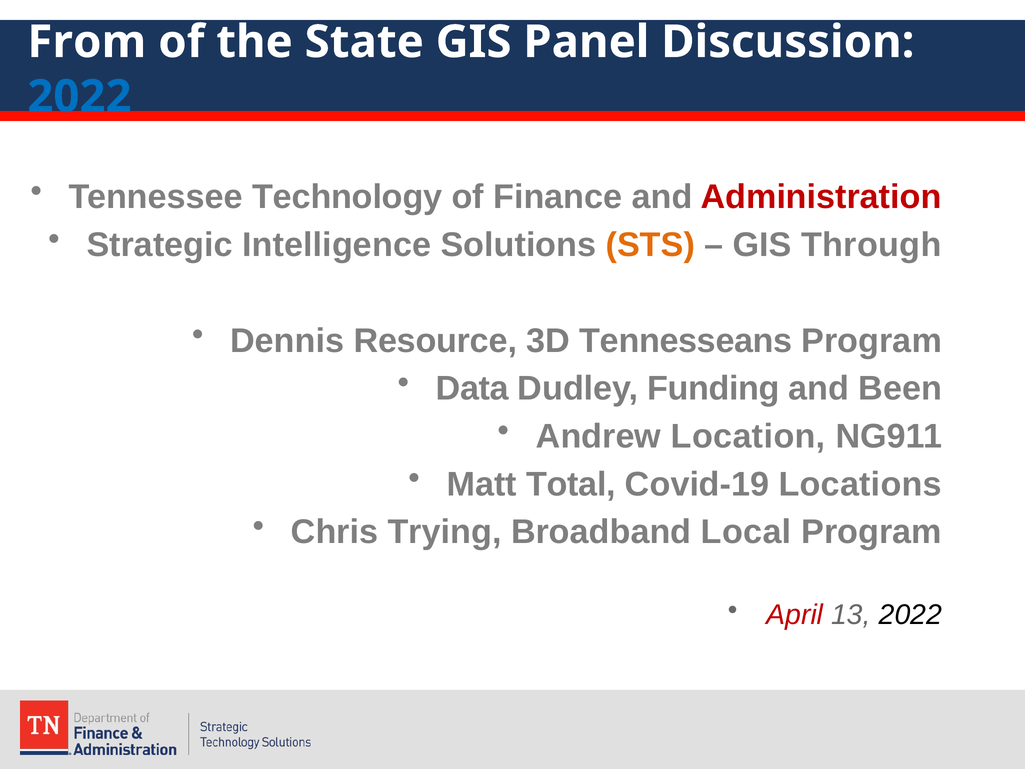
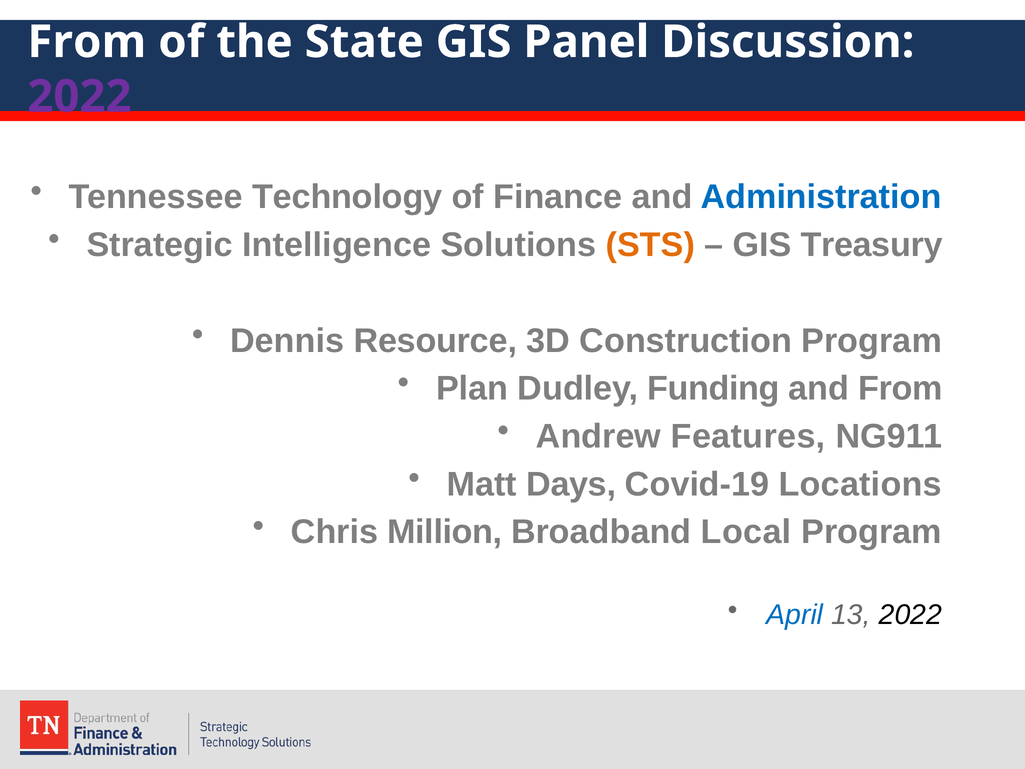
2022 colour: blue -> purple (79, 97)
Administration colour: red -> blue (821, 197)
Through: Through -> Treasury (872, 245)
Tennesseans: Tennesseans -> Construction (686, 341)
Data: Data -> Plan (472, 388)
and Been: Been -> From (900, 388)
Location: Location -> Features (748, 436)
Total: Total -> Days (571, 484)
Trying: Trying -> Million (445, 532)
April colour: red -> blue (795, 615)
